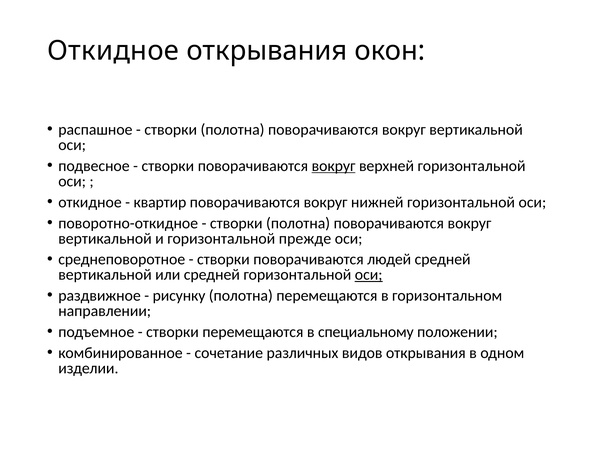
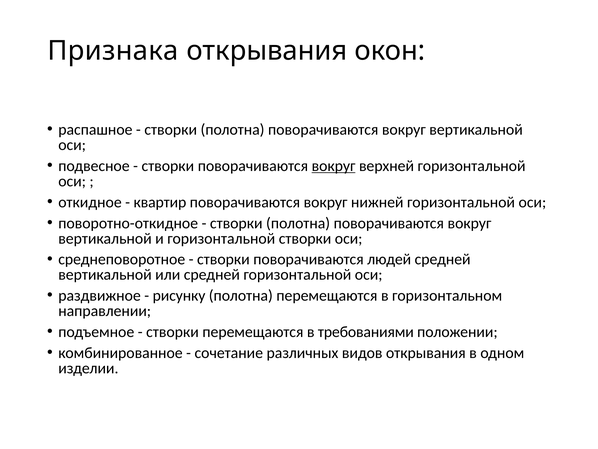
Откидное: Откидное -> Признака (113, 51)
горизонтальной прежде: прежде -> створки (305, 238)
оси underline: present -> none (369, 274)
специальному: специальному -> требованиями (366, 332)
